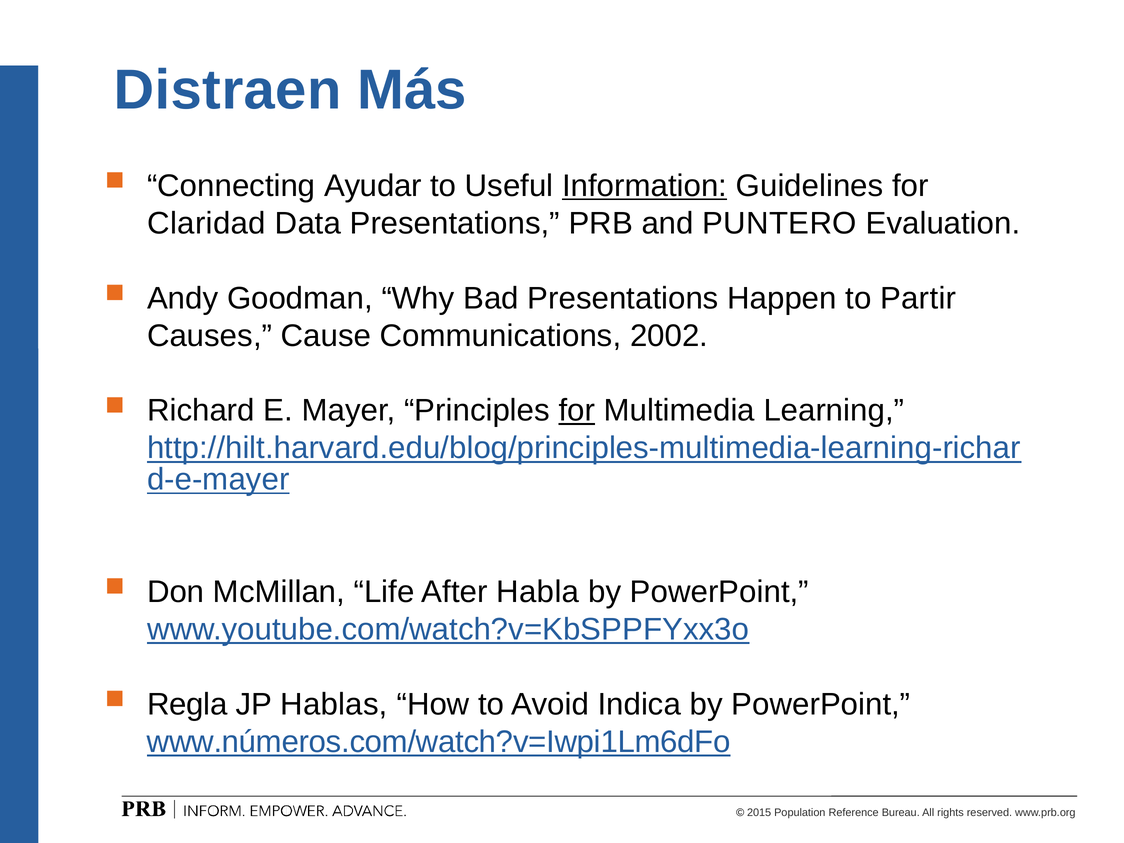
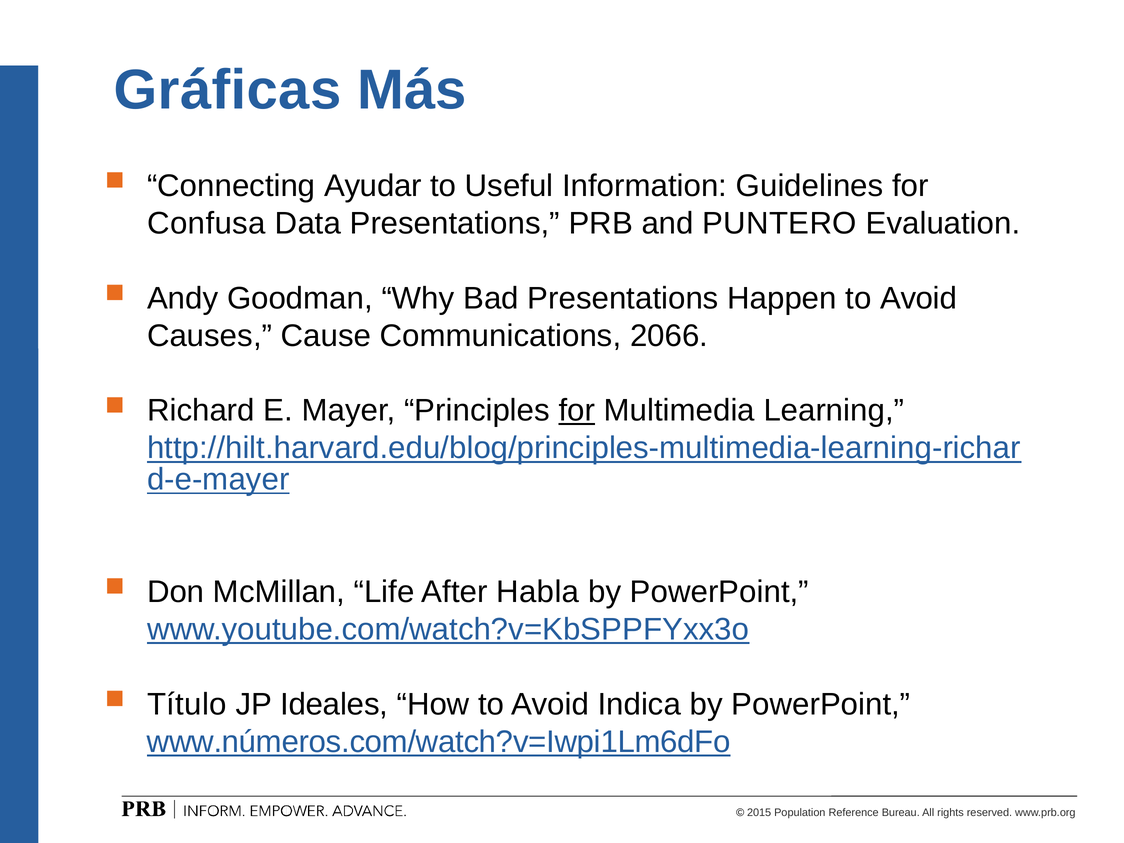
Distraen: Distraen -> Gráficas (228, 90)
Information underline: present -> none (645, 186)
Claridad: Claridad -> Confusa (207, 223)
Happen to Partir: Partir -> Avoid (919, 298)
2002: 2002 -> 2066 (669, 336)
Regla: Regla -> Título (187, 704)
Hablas: Hablas -> Ideales (334, 704)
